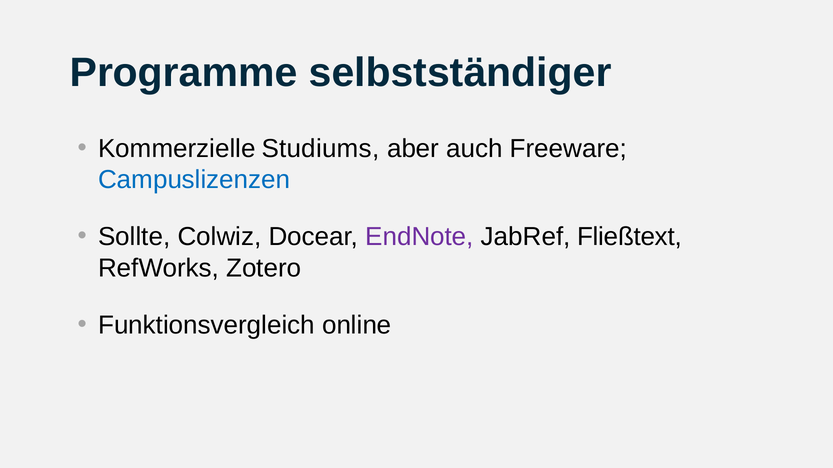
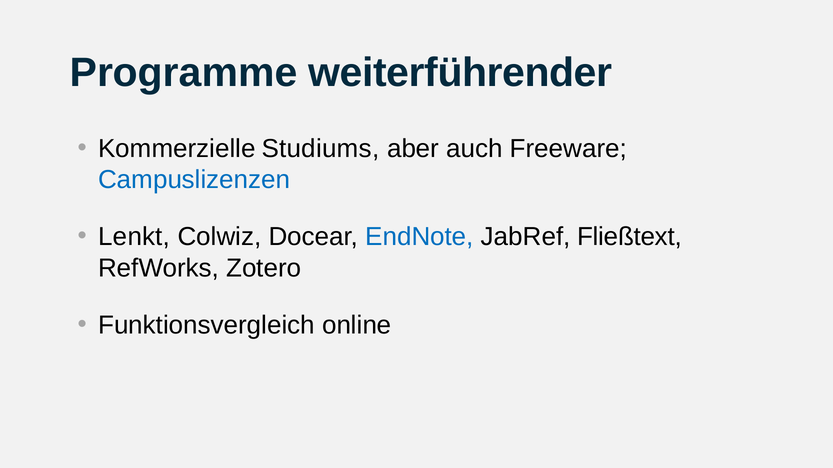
selbstständiger: selbstständiger -> weiterführender (460, 73)
Sollte: Sollte -> Lenkt (134, 237)
EndNote colour: purple -> blue (419, 237)
